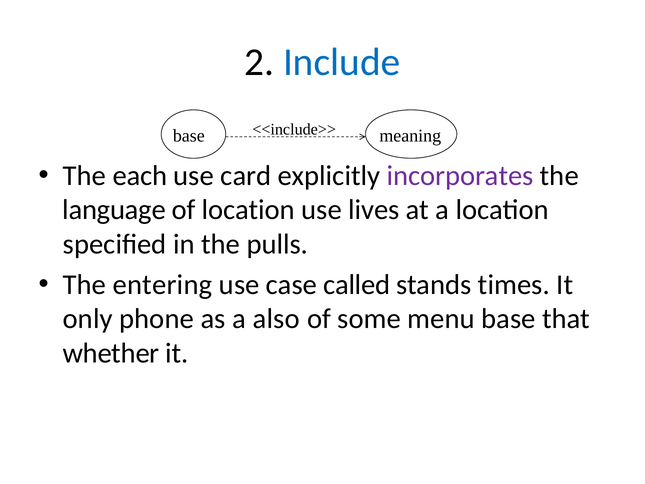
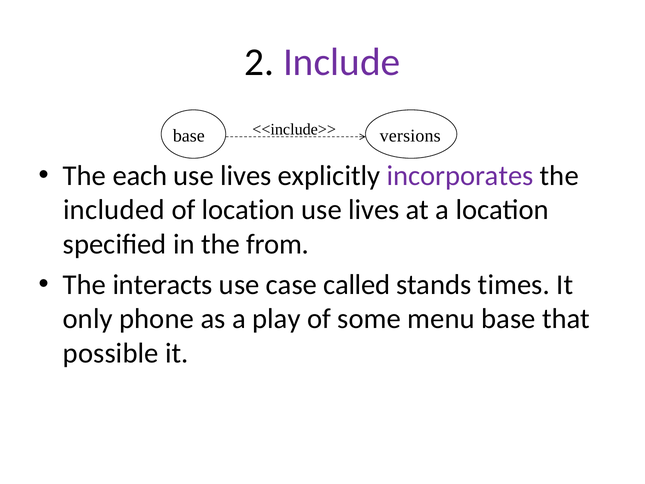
Include colour: blue -> purple (342, 62)
meaning: meaning -> versions (410, 136)
card: card -> lives (246, 175)
language: language -> included (114, 210)
pulls: pulls -> from (277, 244)
entering: entering -> interacts (163, 284)
also: also -> play (276, 319)
whether: whether -> possible (111, 353)
